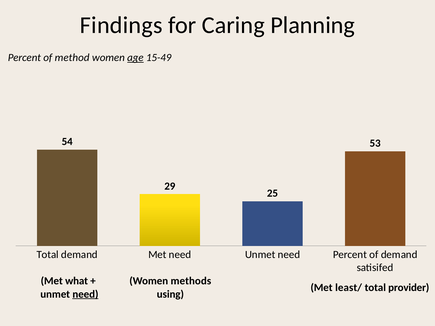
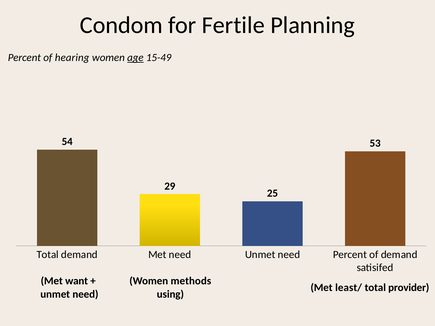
Findings: Findings -> Condom (121, 25)
Caring: Caring -> Fertile (233, 25)
method: method -> hearing (72, 58)
what: what -> want (77, 281)
need underline: present -> none (85, 294)
